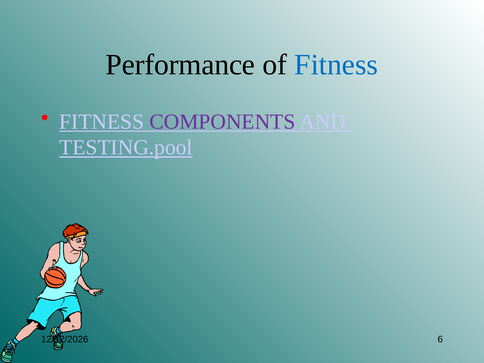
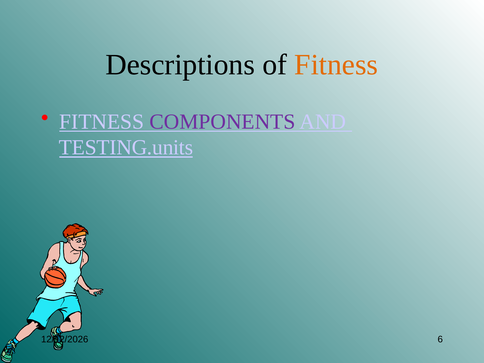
Performance: Performance -> Descriptions (180, 65)
Fitness colour: blue -> orange (336, 65)
TESTING.pool: TESTING.pool -> TESTING.units (126, 148)
